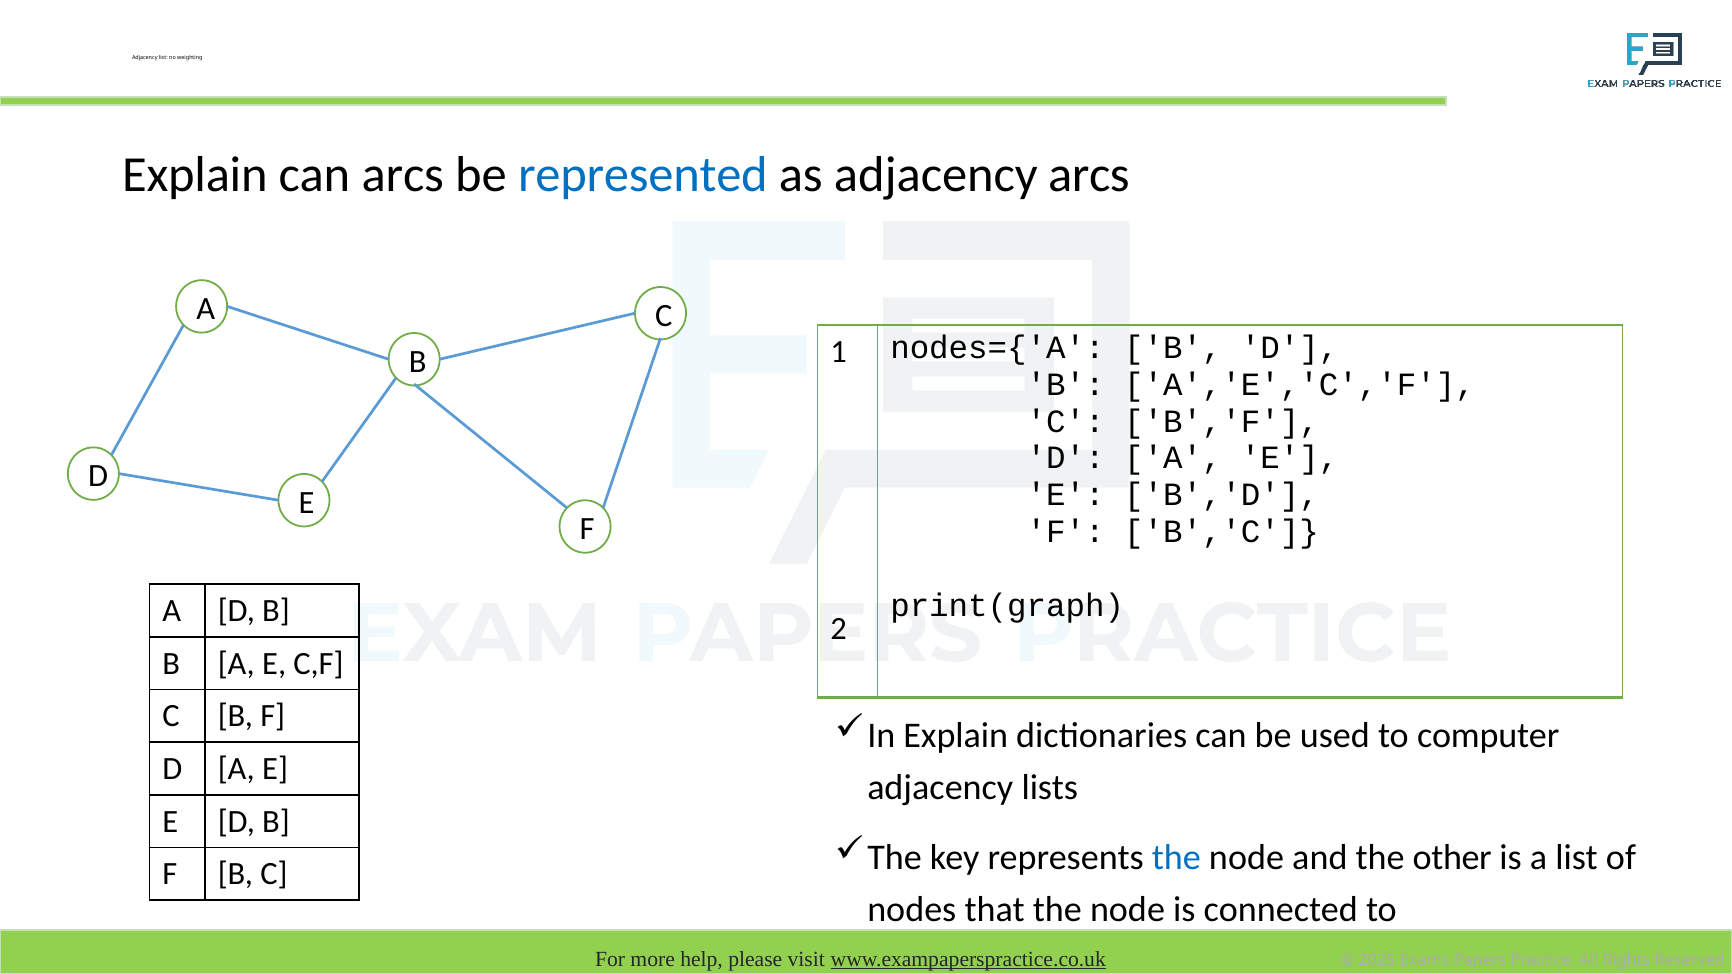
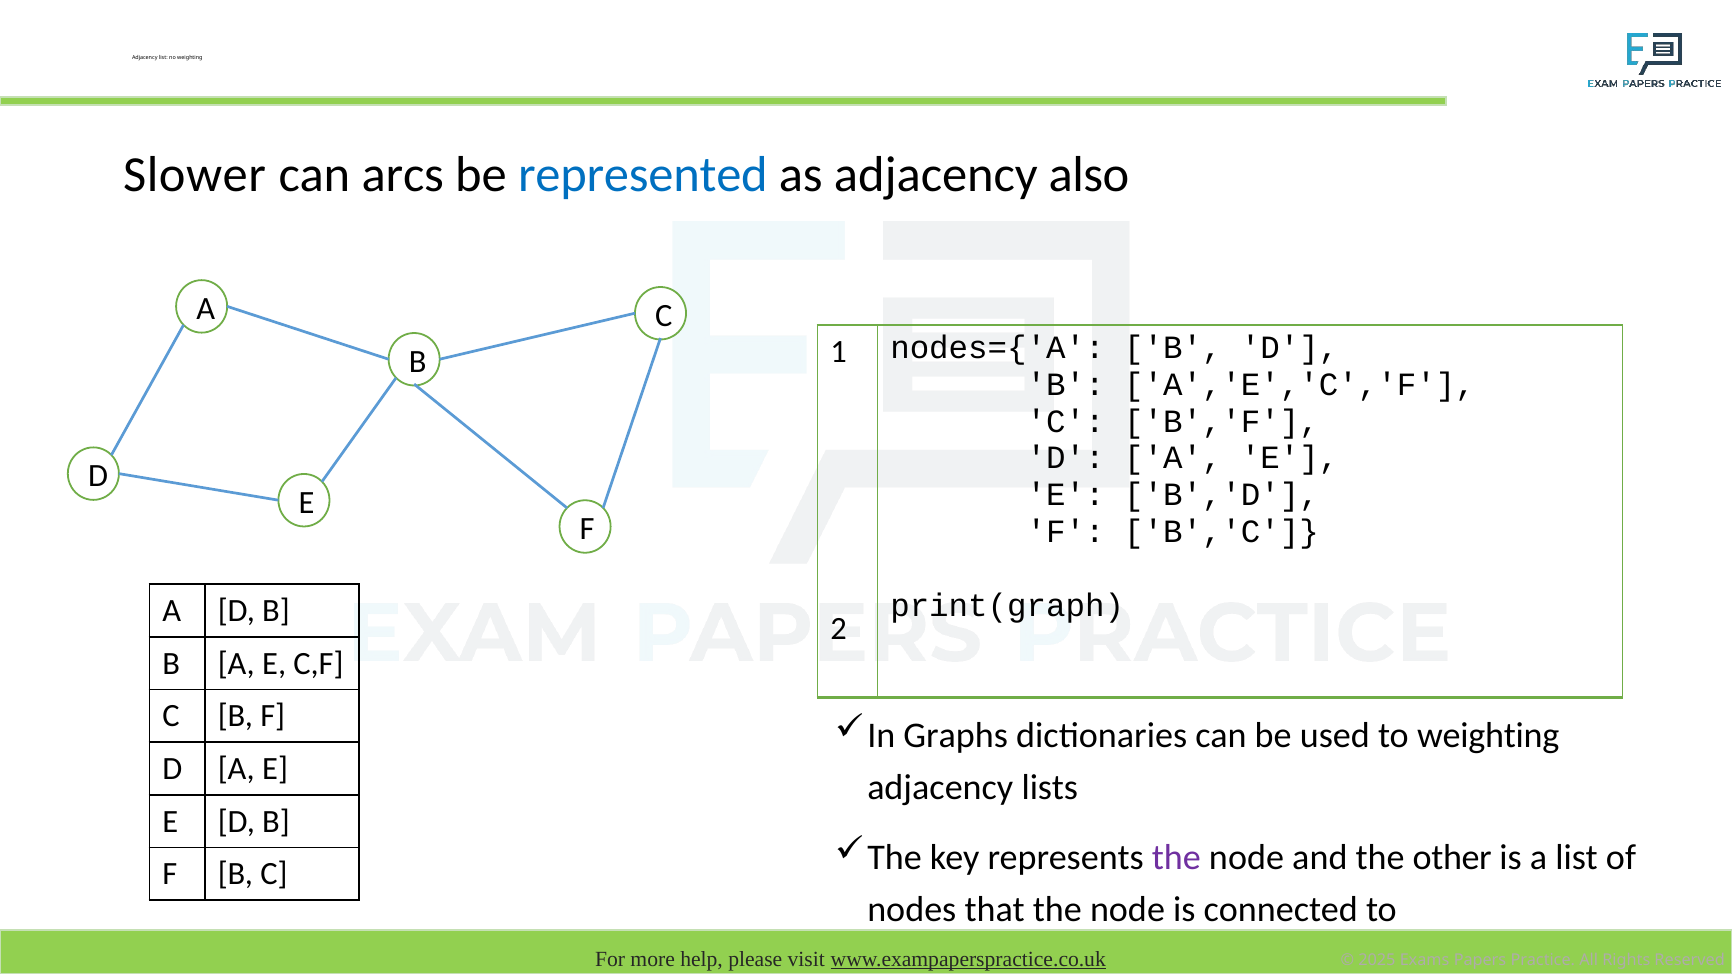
Explain: Explain -> Slower (195, 175)
adjacency arcs: arcs -> also (1089, 175)
In Explain: Explain -> Graphs (956, 736)
to computer: computer -> weighting (1488, 736)
the colour: blue -> purple (1176, 858)
